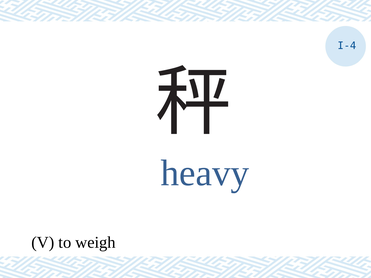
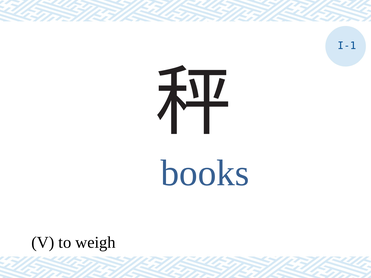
I-4: I-4 -> I-1 (347, 46)
heavy: heavy -> books (205, 173)
